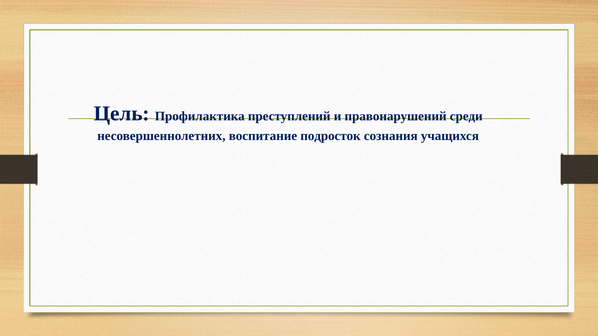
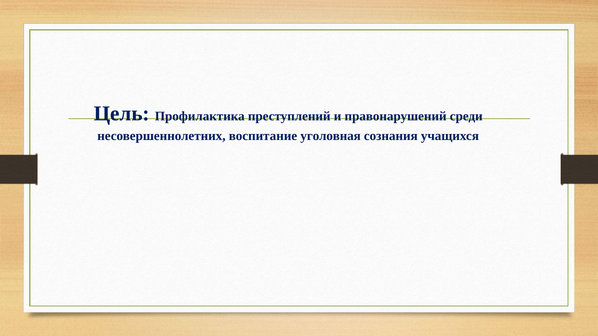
подросток: подросток -> уголовная (331, 136)
